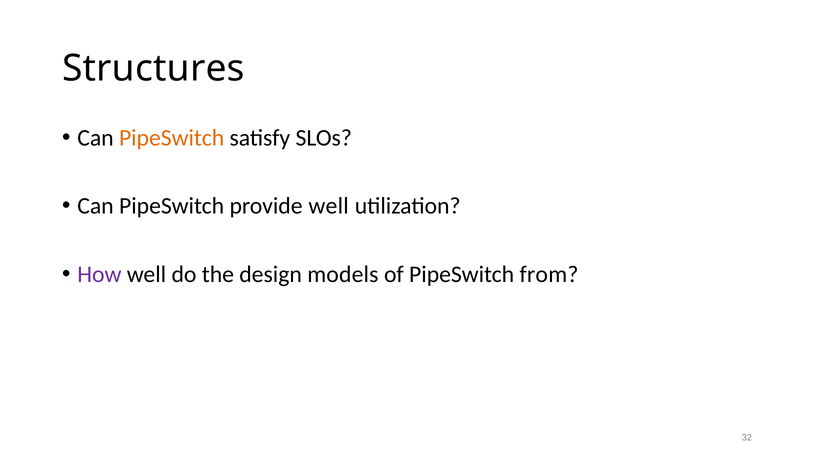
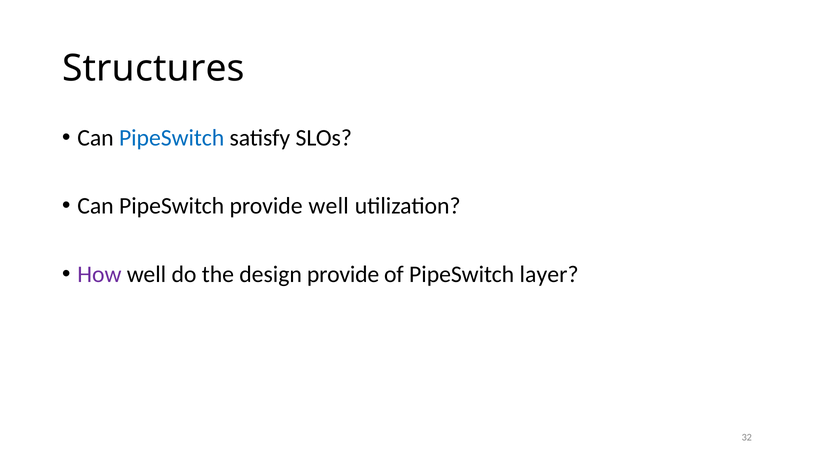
PipeSwitch colour: orange -> blue (172, 138)
design models: models -> provide (343, 274)
from: from -> layer (549, 274)
